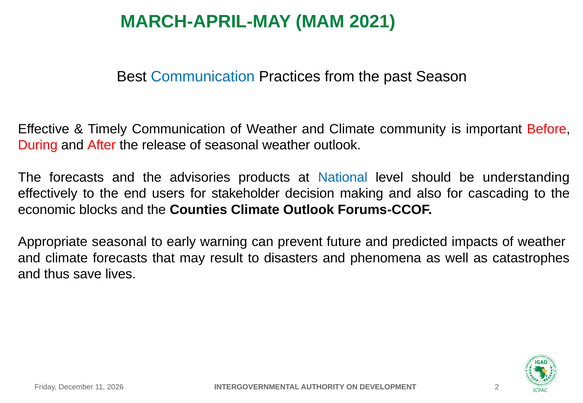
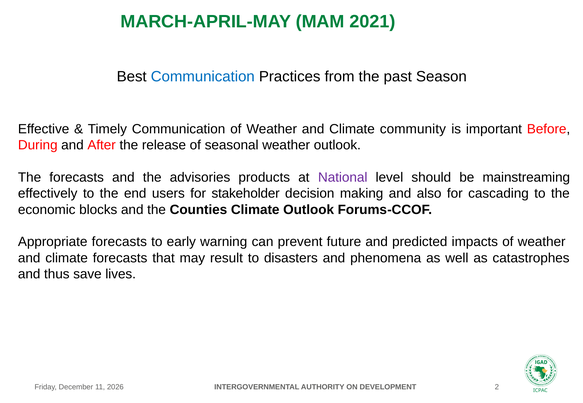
National colour: blue -> purple (343, 178)
understanding: understanding -> mainstreaming (526, 178)
Appropriate seasonal: seasonal -> forecasts (119, 242)
